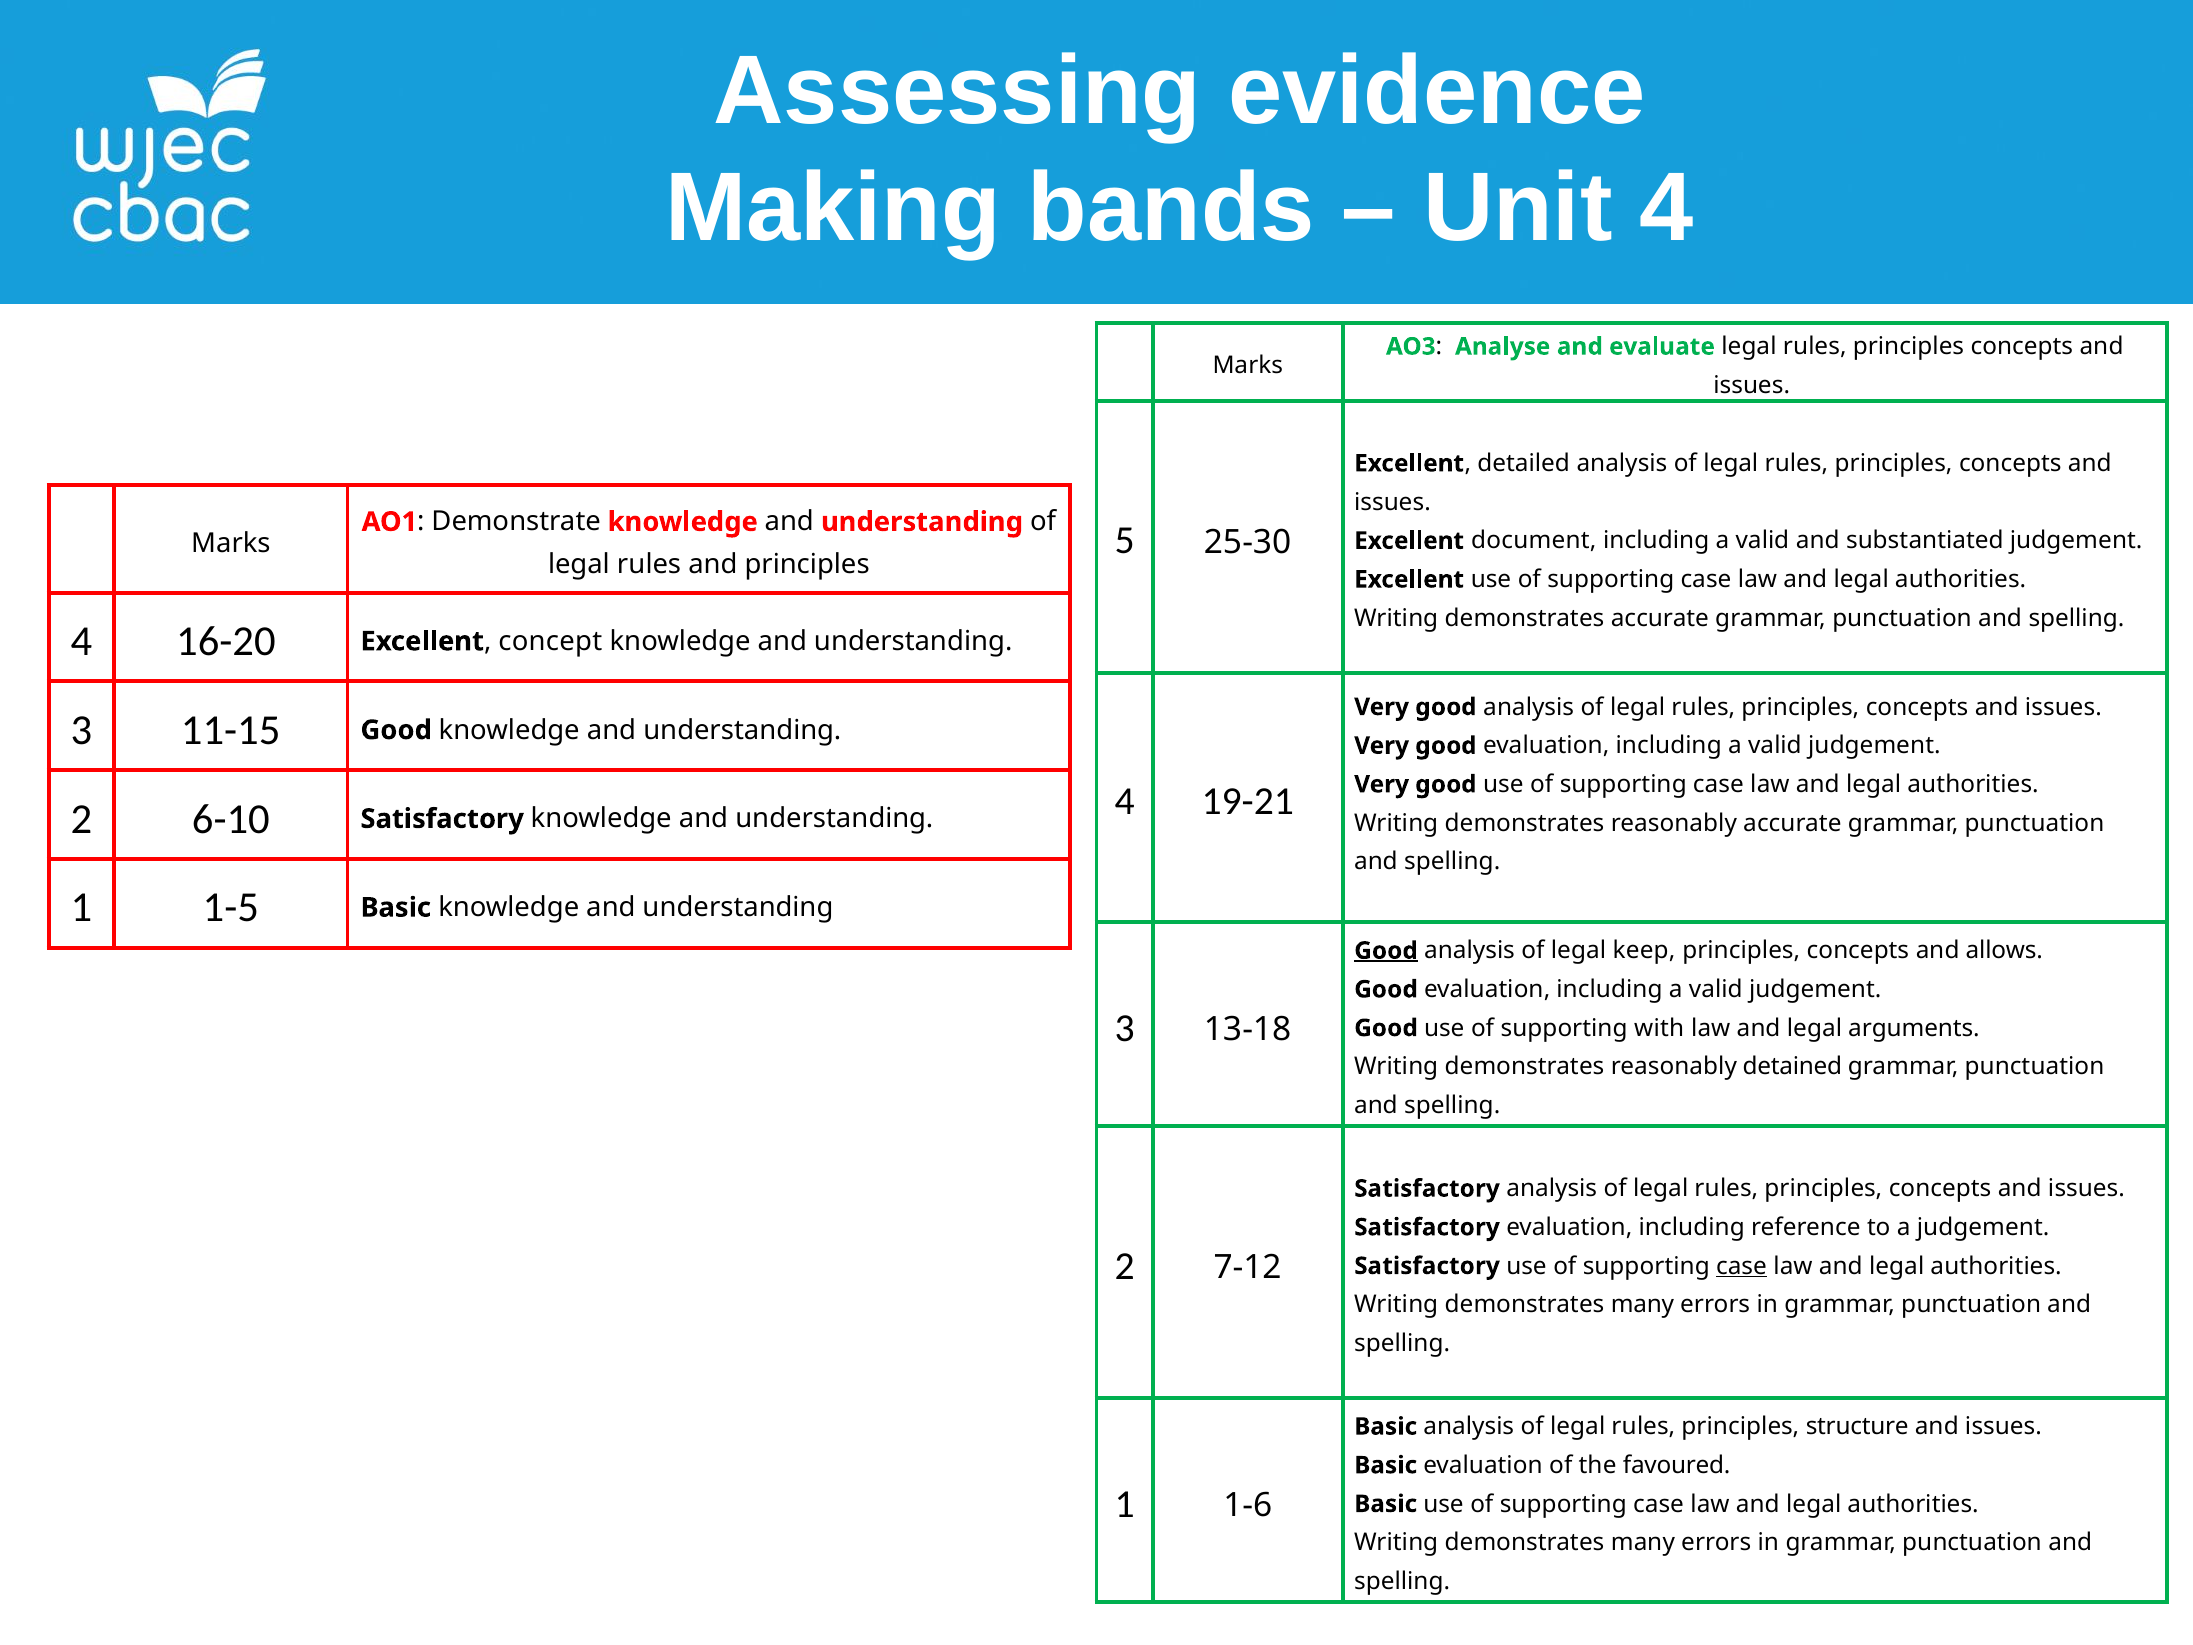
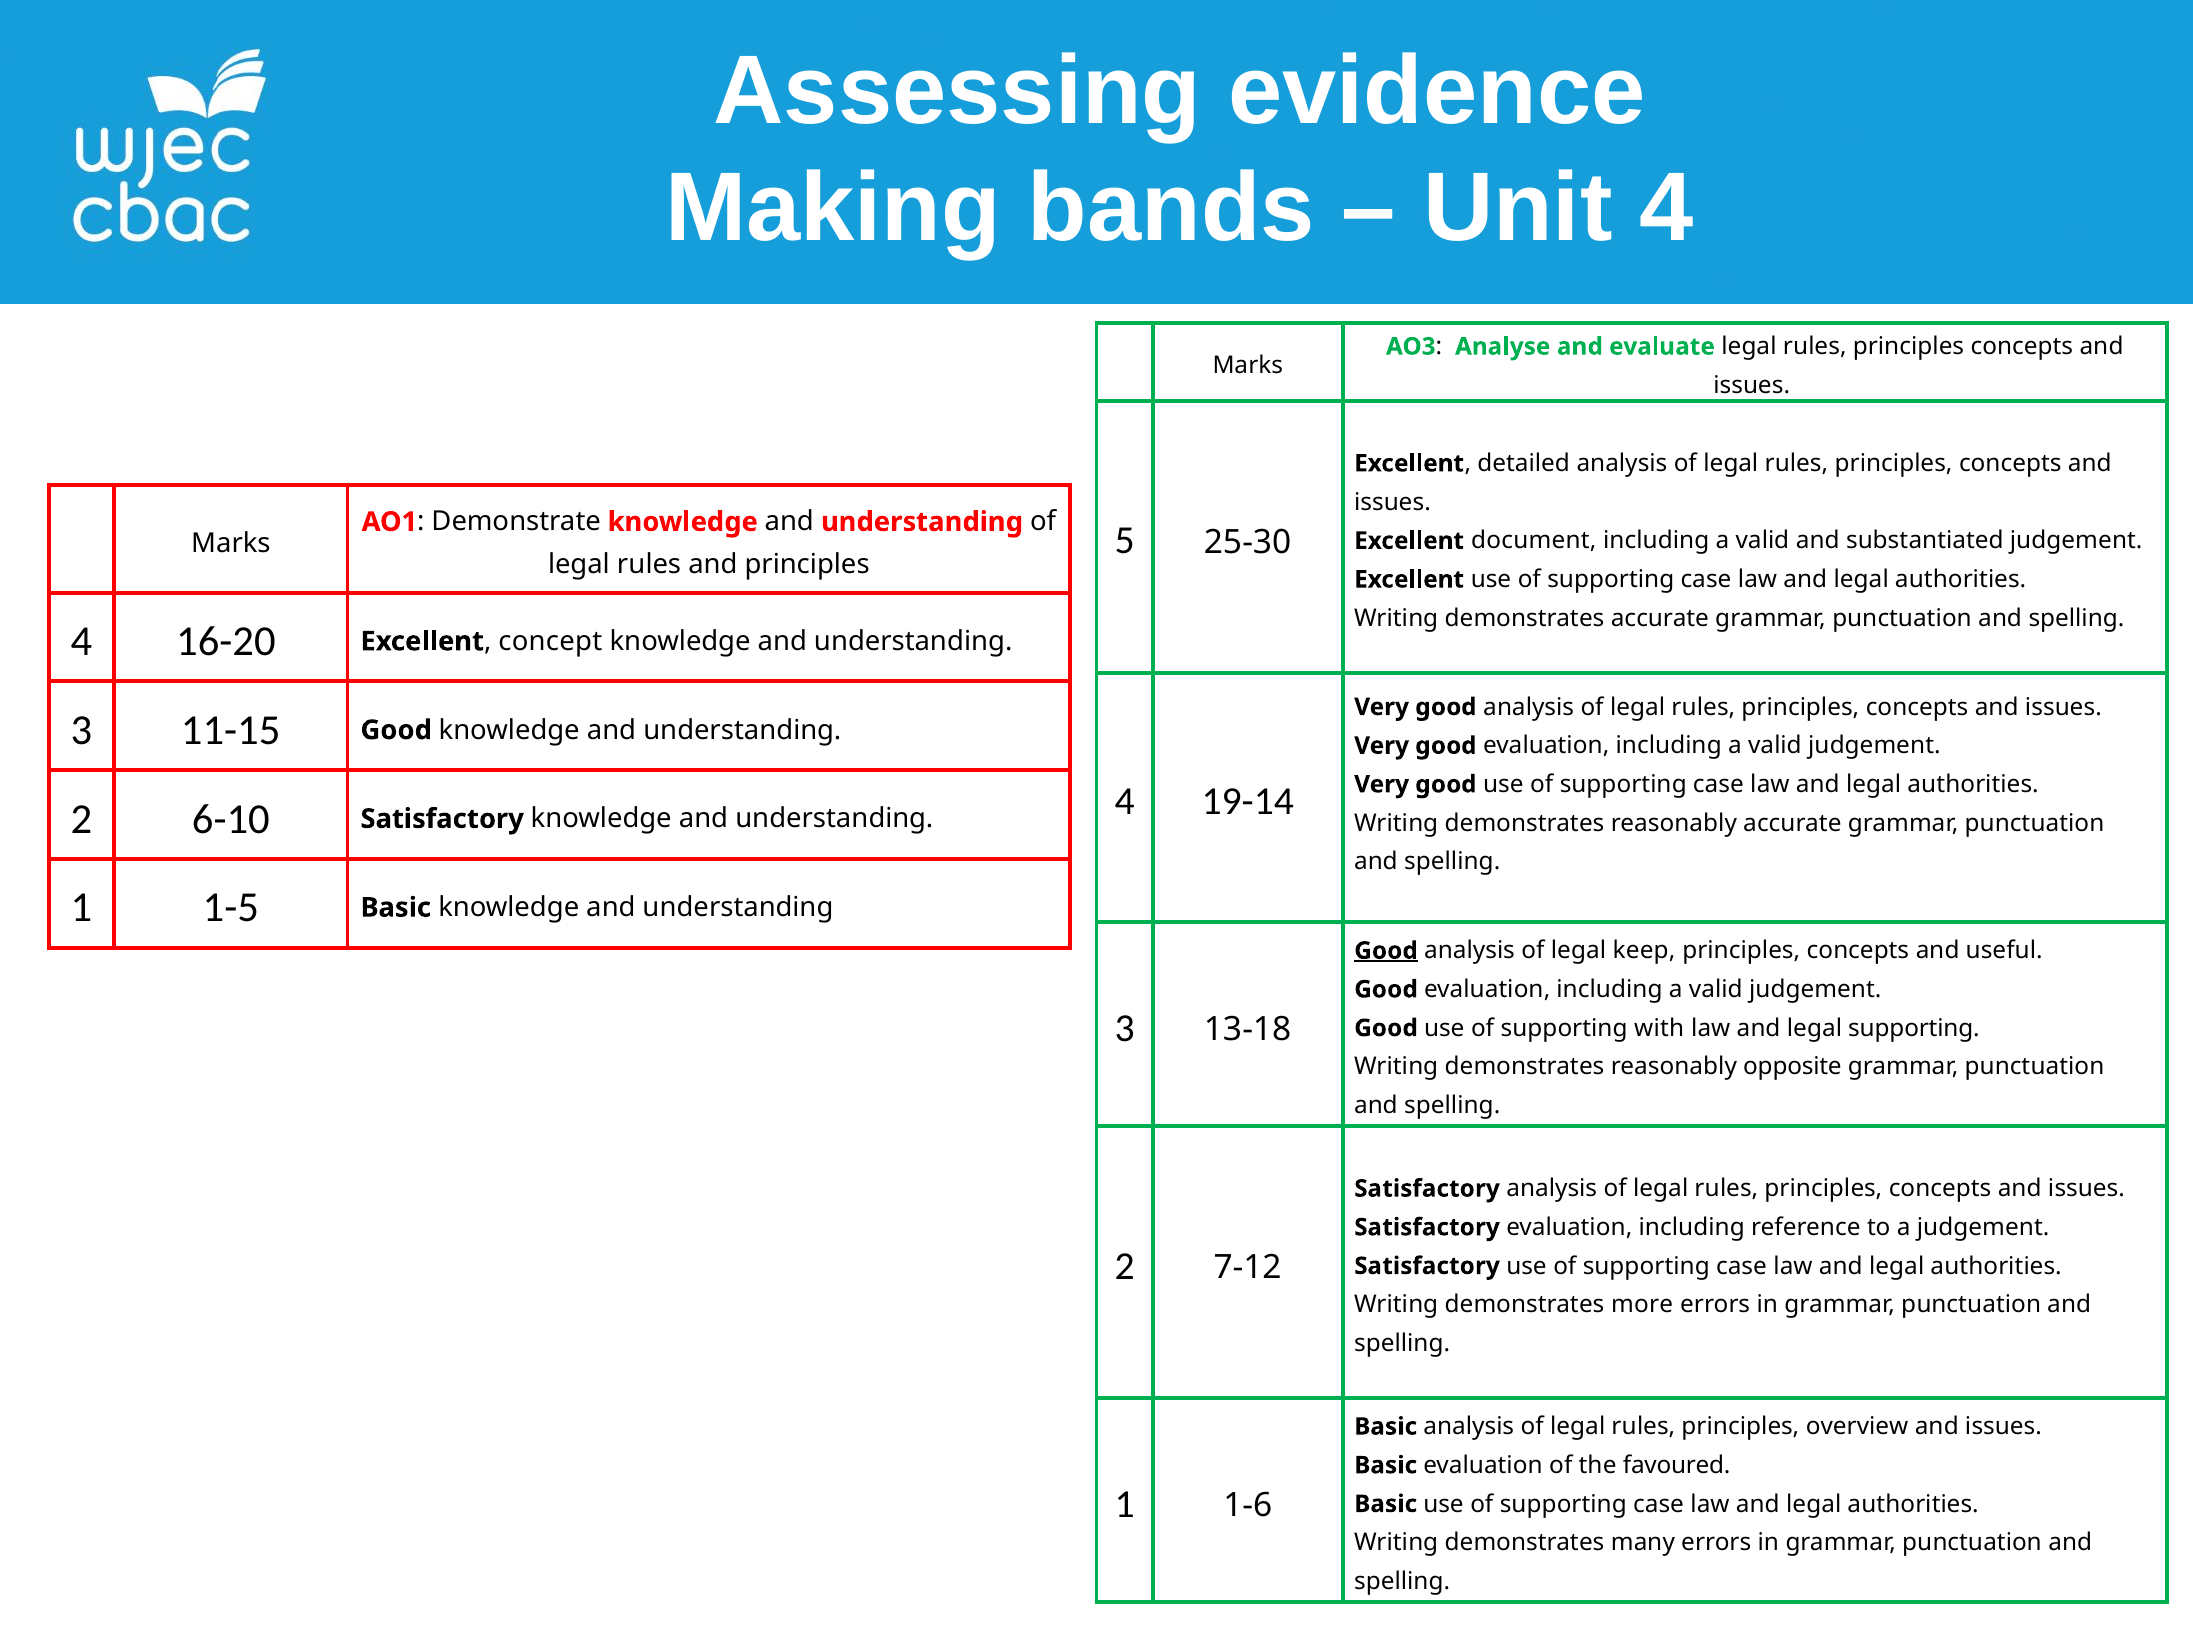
19-21: 19-21 -> 19-14 (1248, 802)
allows: allows -> useful (2004, 951)
legal arguments: arguments -> supporting (1914, 1028)
detained: detained -> opposite (1792, 1067)
case underline: present -> none (1741, 1266)
many: many -> more (1642, 1304)
structure: structure -> overview (1857, 1426)
